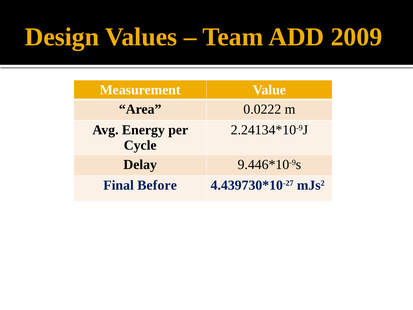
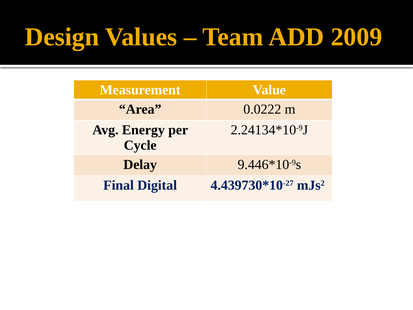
Before: Before -> Digital (157, 185)
